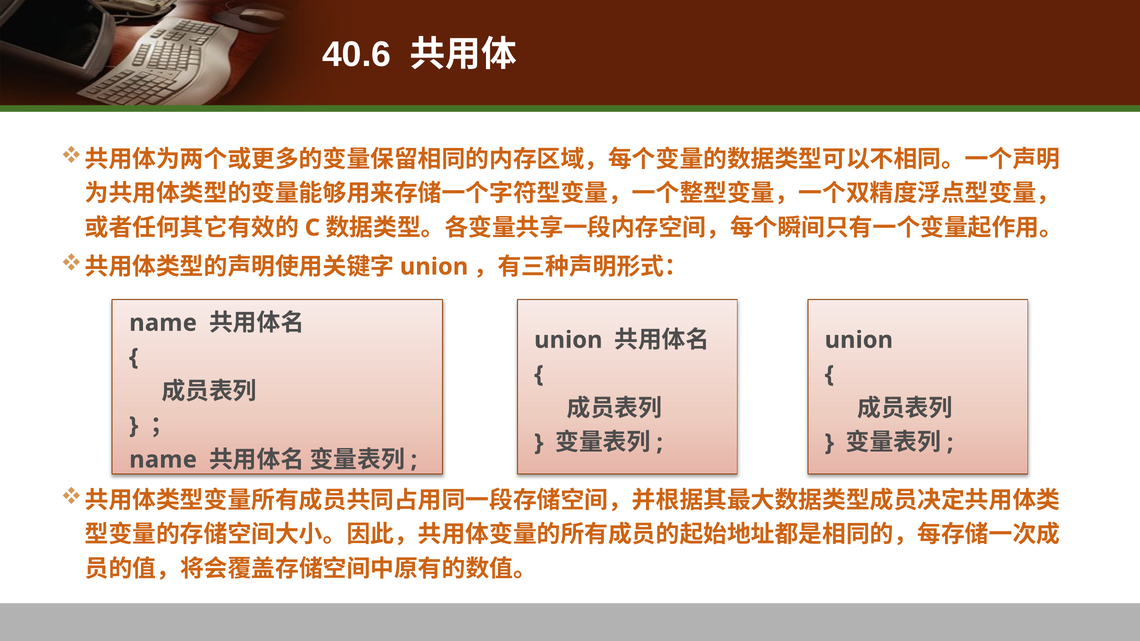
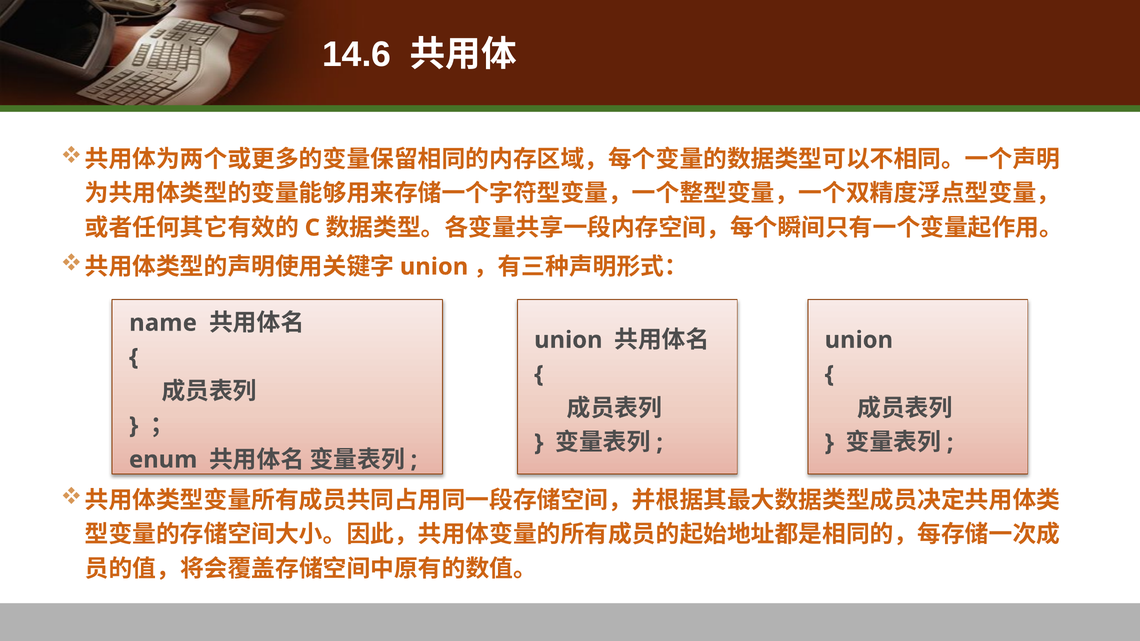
40.6: 40.6 -> 14.6 (357, 54)
name: name -> enum (163, 460)
